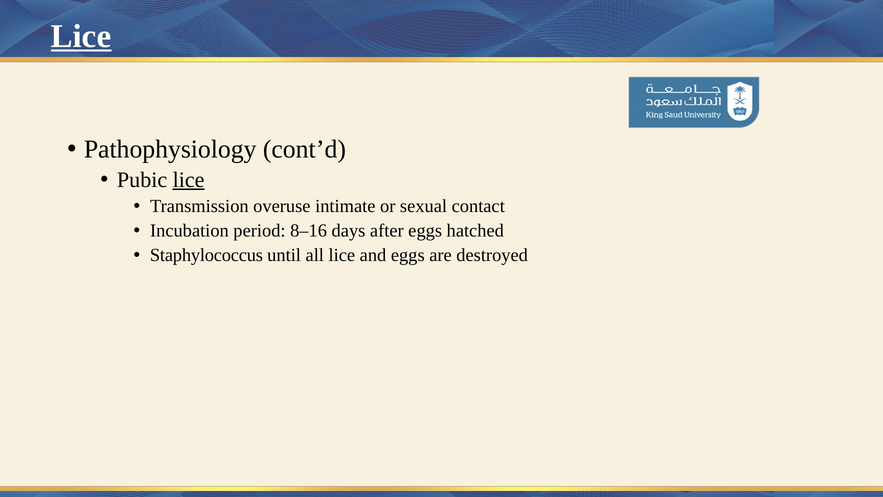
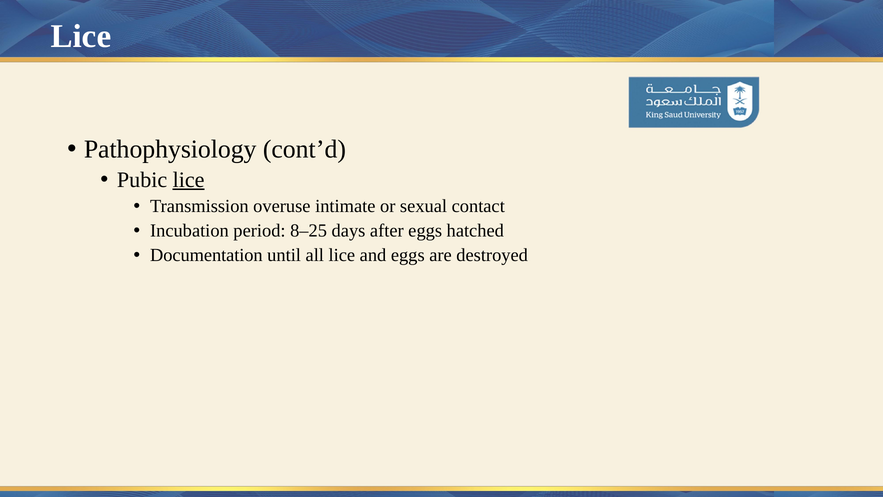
Lice underline: present -> none (81, 36)
8–16: 8–16 -> 8–25 (309, 231)
Staphylococcus: Staphylococcus -> Documentation (206, 255)
